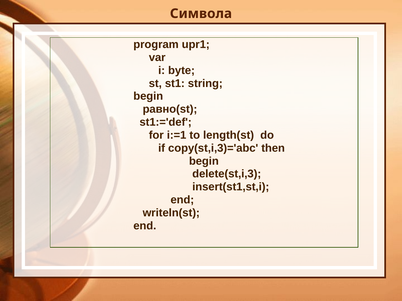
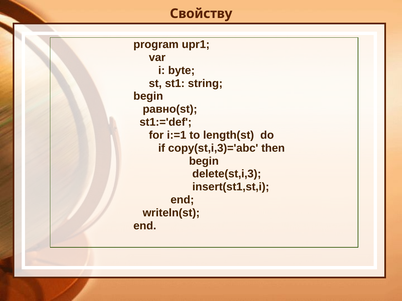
Символа: Символа -> Свойству (201, 14)
